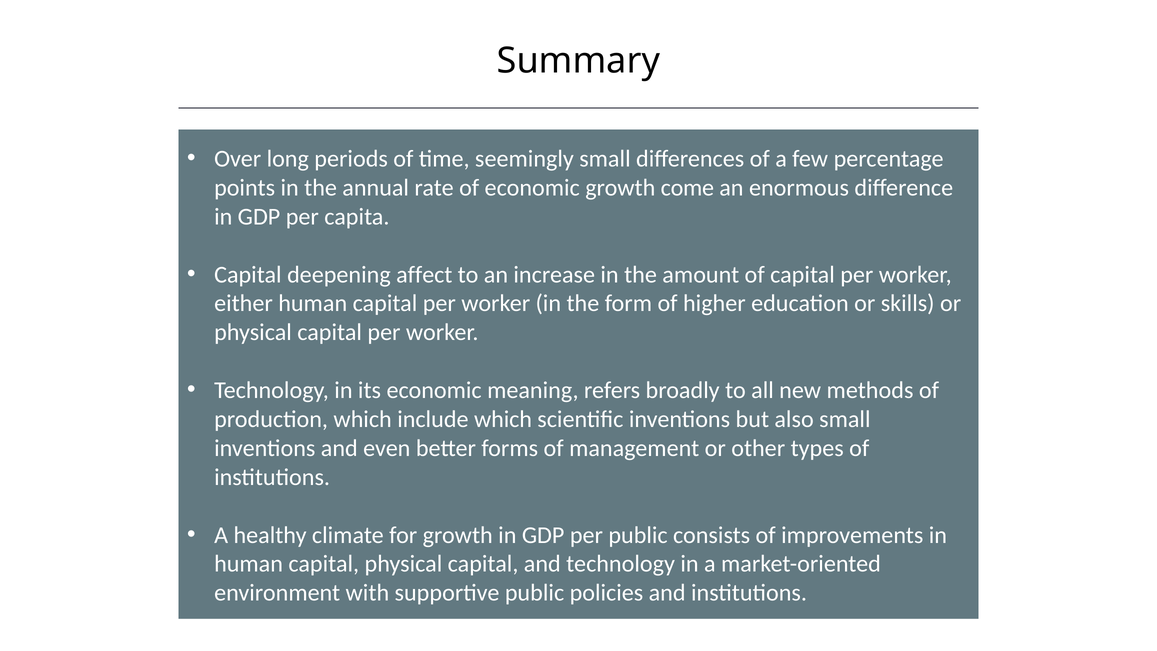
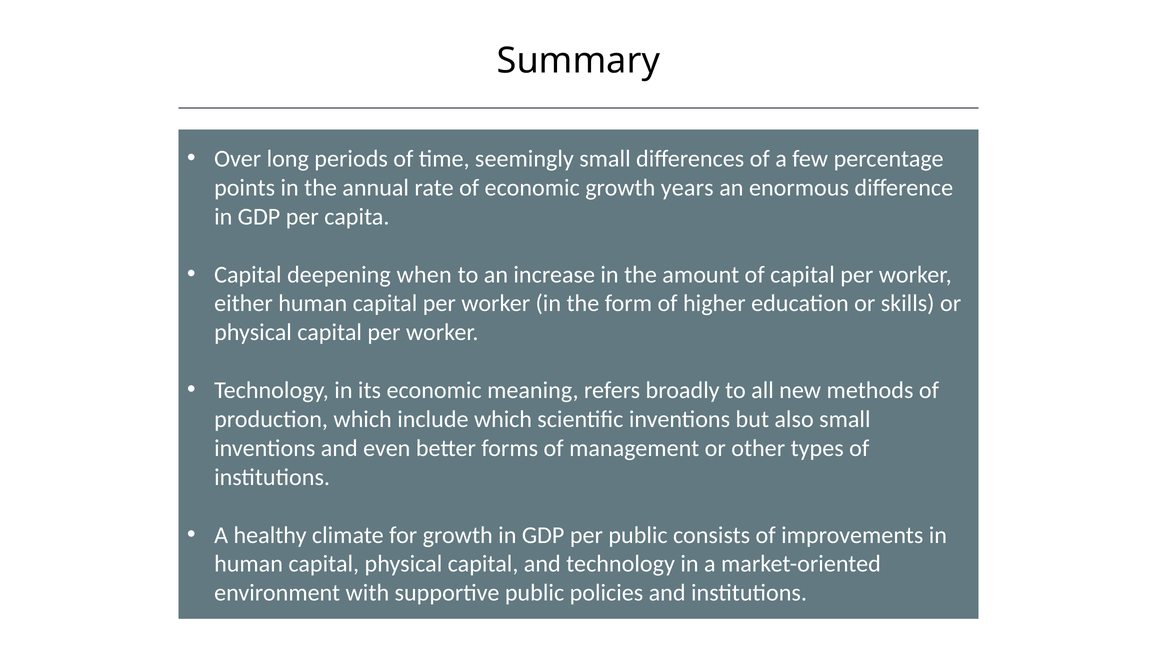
come: come -> years (687, 188)
affect: affect -> when (424, 275)
